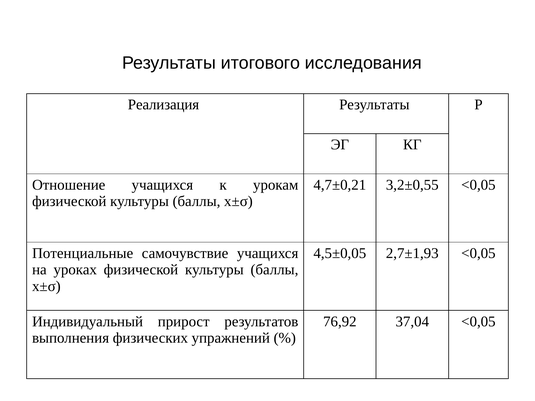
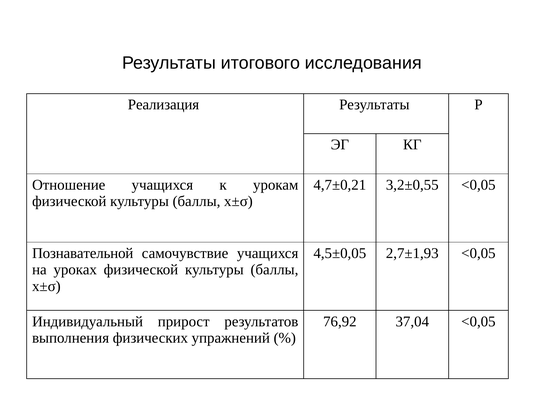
Потенциальные: Потенциальные -> Познавательной (83, 253)
